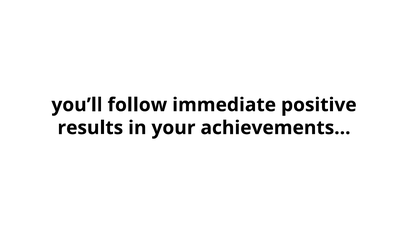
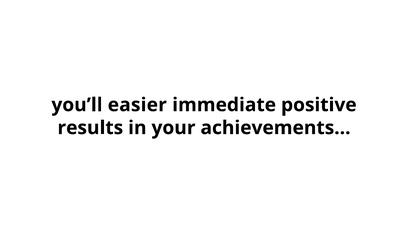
follow: follow -> easier (137, 105)
